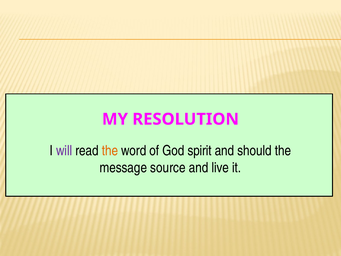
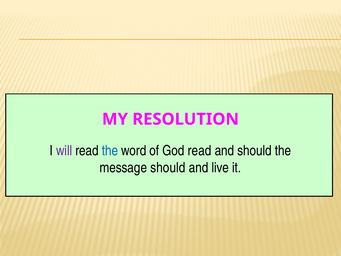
the colour: orange -> blue (110, 150)
God spirit: spirit -> read (200, 150)
message source: source -> should (168, 167)
